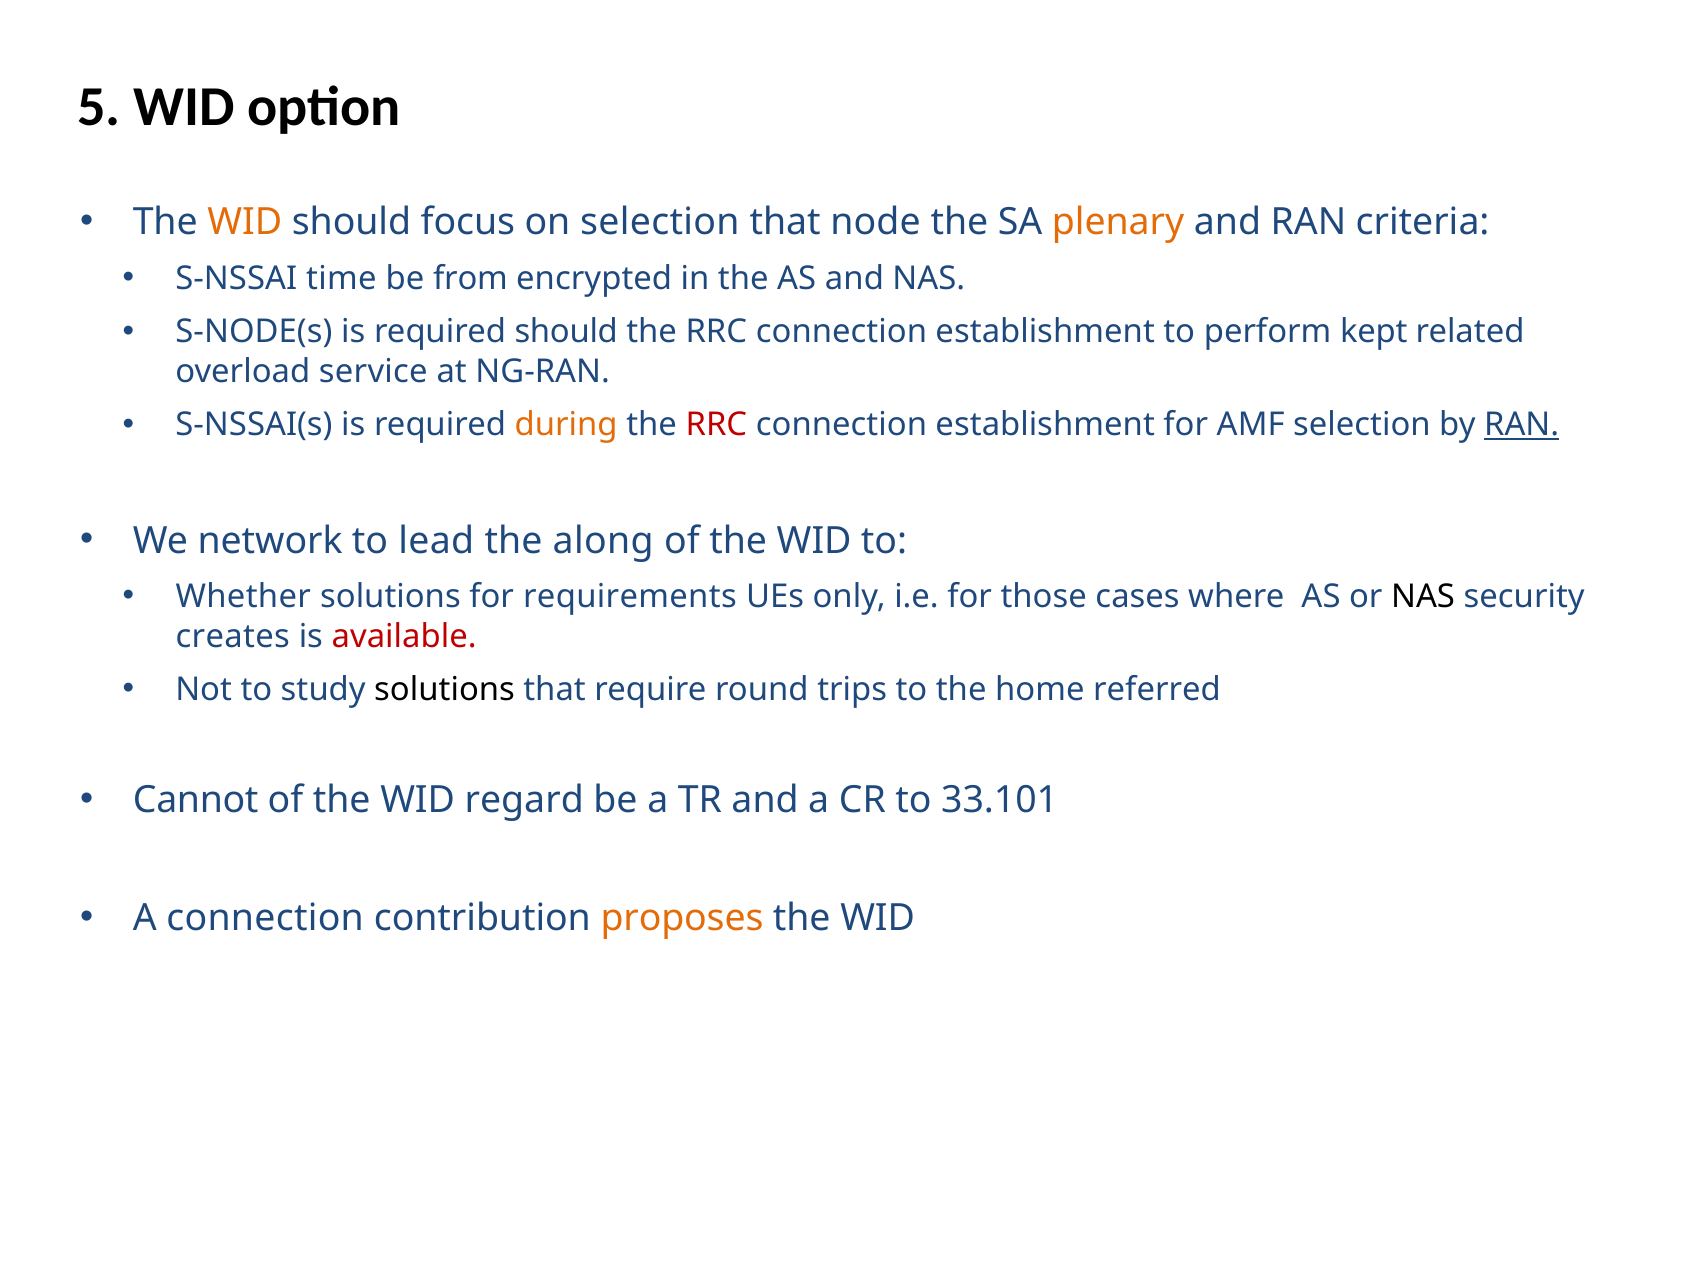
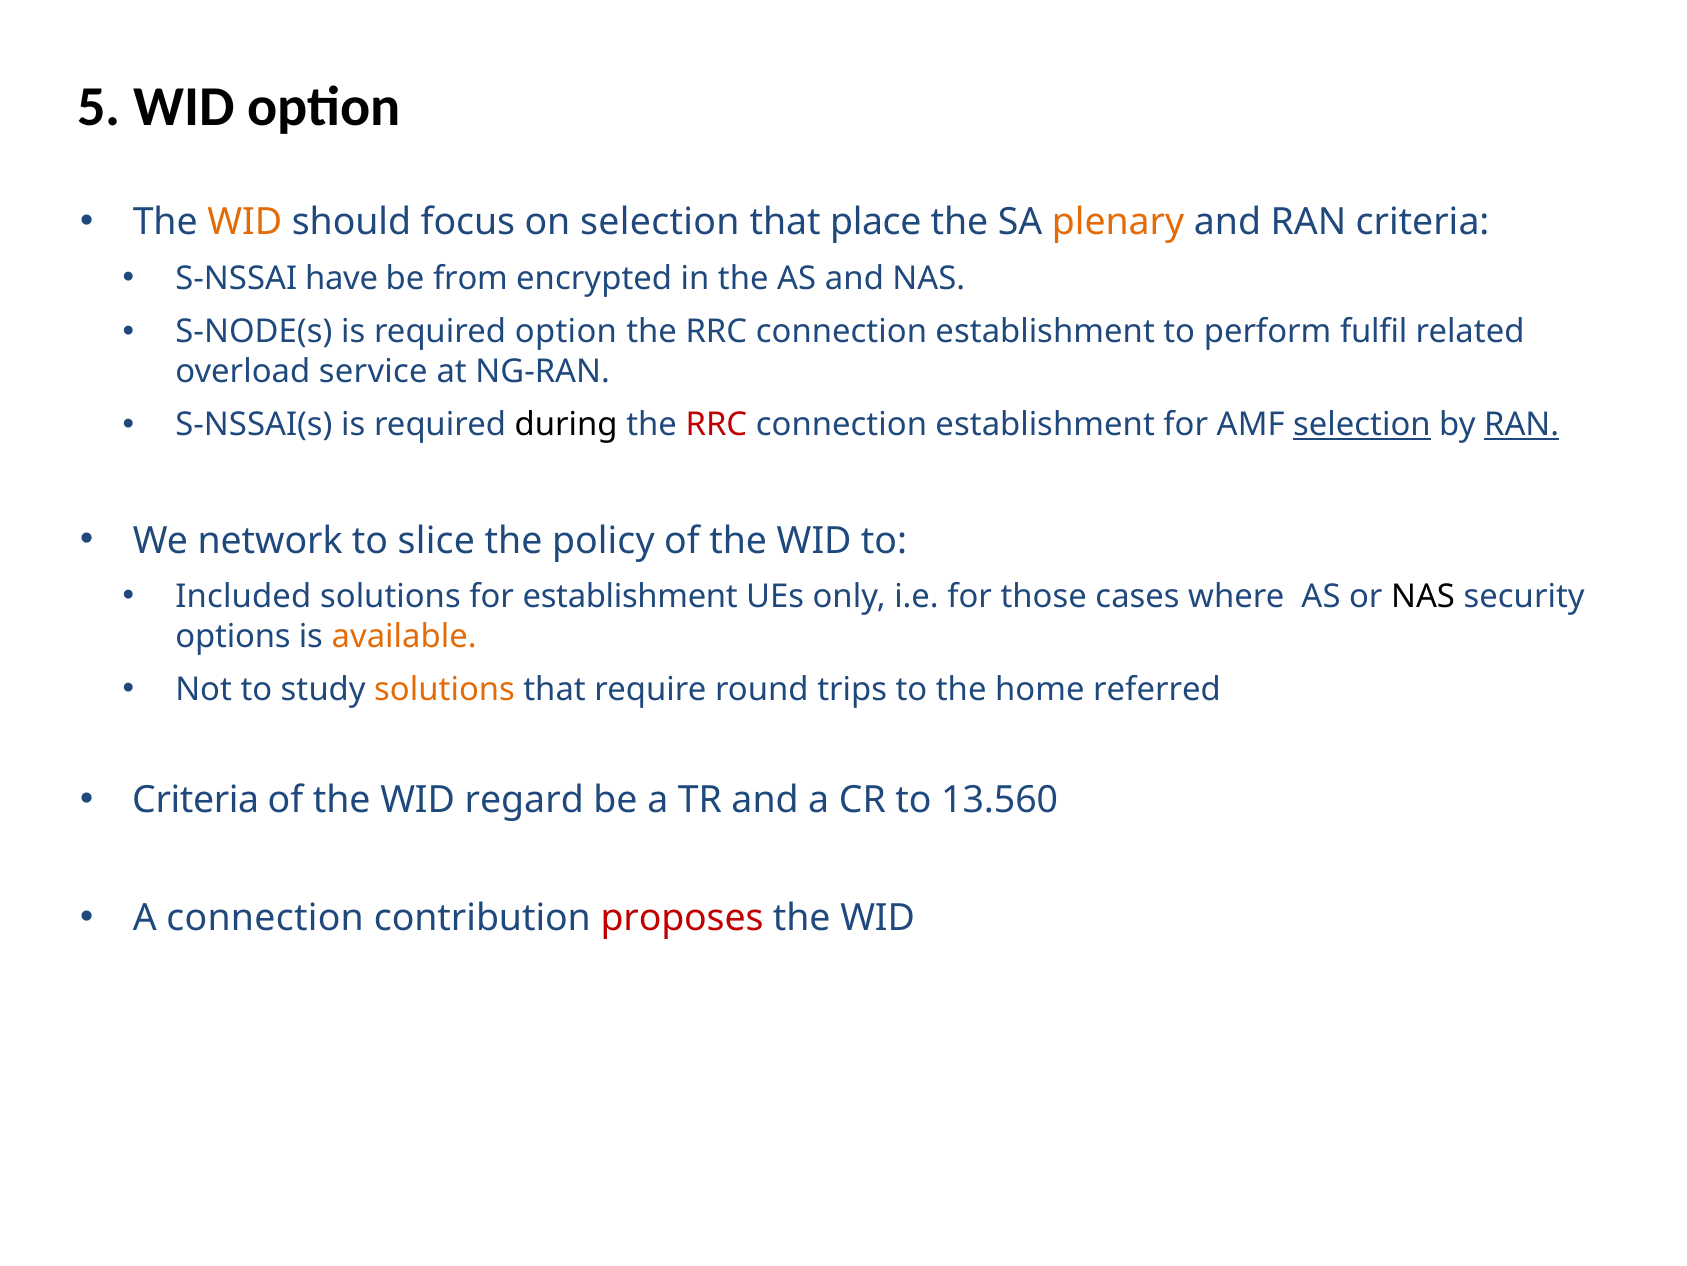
node: node -> place (876, 222)
time: time -> have (342, 278)
required should: should -> option (566, 332)
kept: kept -> fulfil (1374, 332)
during colour: orange -> black (566, 425)
selection underline: none -> present (1362, 425)
lead: lead -> slice (436, 540)
along: along -> policy (603, 540)
Whether: Whether -> Included (243, 596)
for requirements: requirements -> establishment (630, 596)
creates: creates -> options (233, 636)
available colour: red -> orange (404, 636)
solutions colour: black -> orange (445, 689)
Cannot: Cannot -> Criteria (196, 799)
33.101: 33.101 -> 13.560 (1000, 799)
proposes colour: orange -> red (682, 917)
